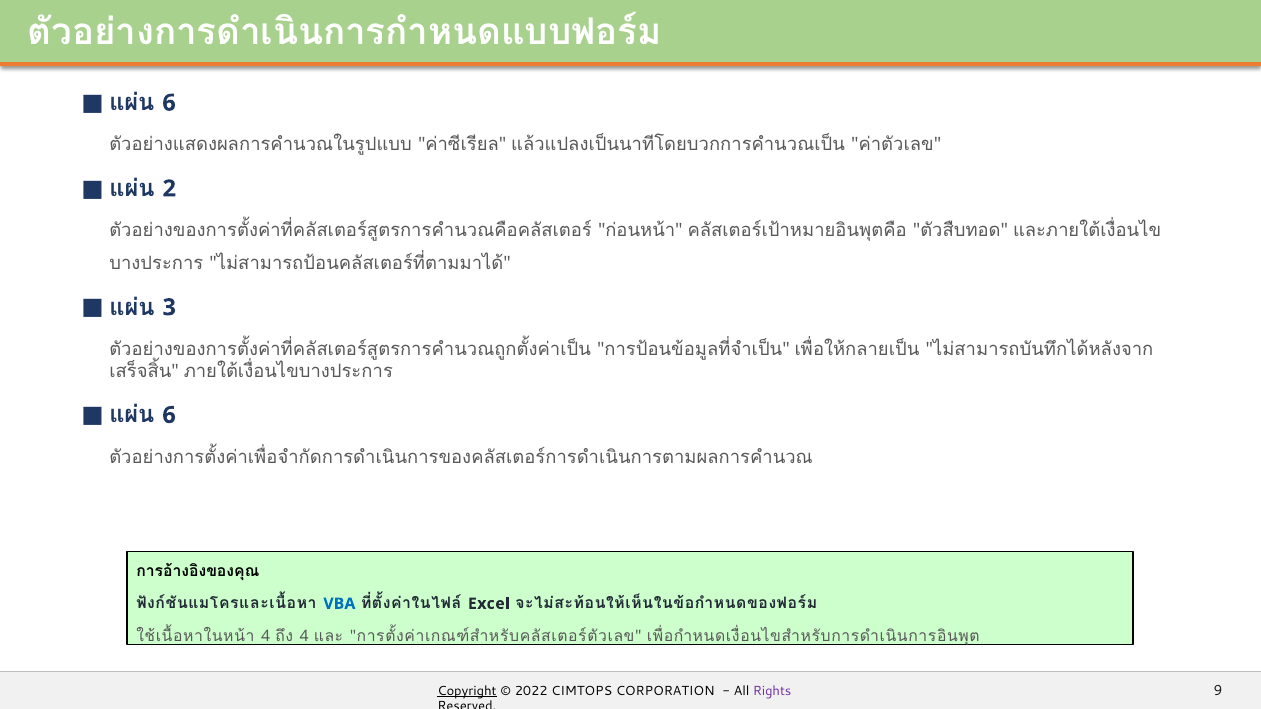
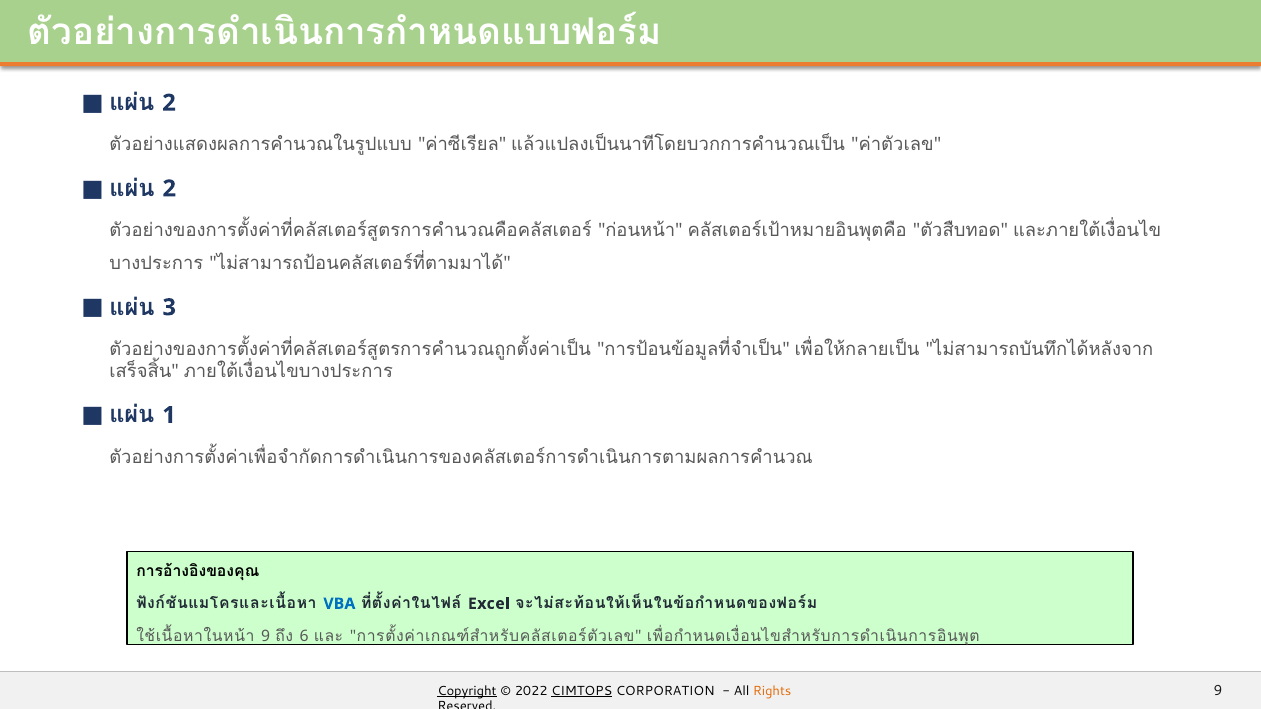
6: 6 -> 2 (169, 103)
6: 6 -> 1 (169, 415)
4: 4 -> 9 (266, 636)
4: 4 -> 6 (304, 636)
CIMTOPS underline: none -> present (582, 691)
Rights colour: purple -> orange (772, 691)
